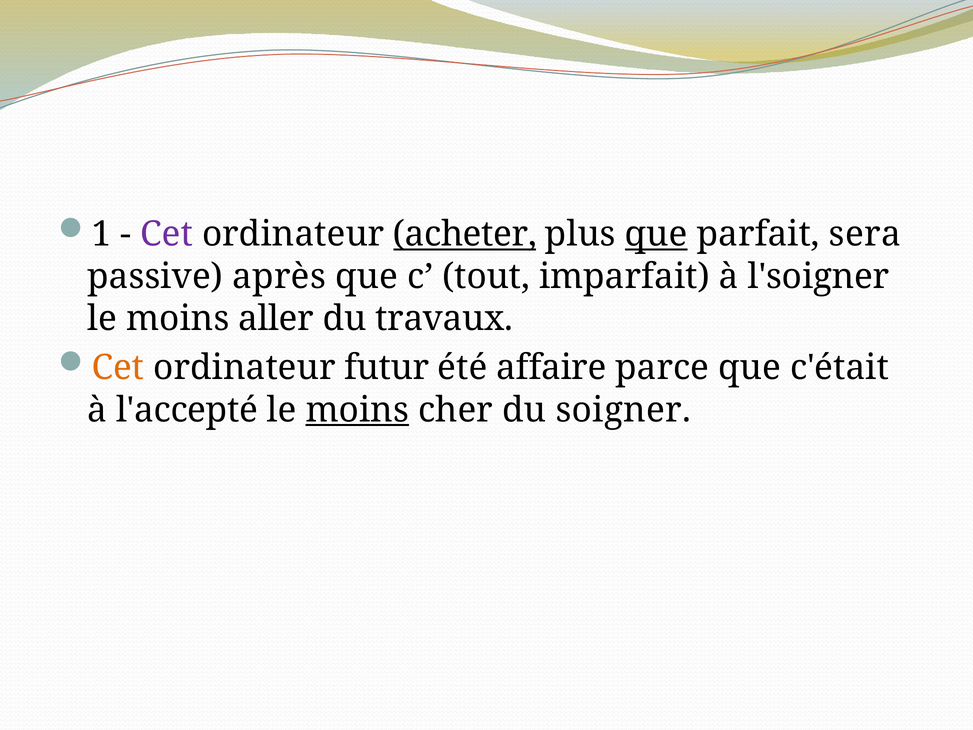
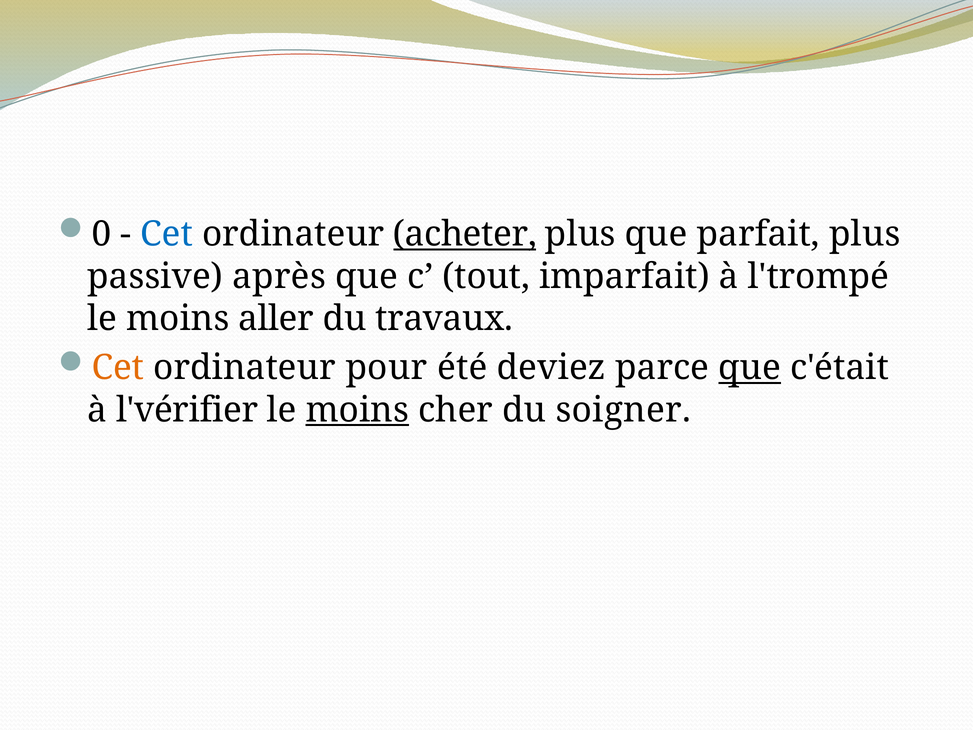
1: 1 -> 0 (101, 234)
Cet colour: purple -> blue (167, 234)
que underline: present -> none (656, 234)
parfait sera: sera -> plus (865, 234)
l'soigner: l'soigner -> l'trompé (819, 276)
futur: futur -> pour (386, 368)
affaire: affaire -> deviez (551, 368)
que underline: none -> present (750, 368)
l'accepté: l'accepté -> l'vérifier (187, 410)
